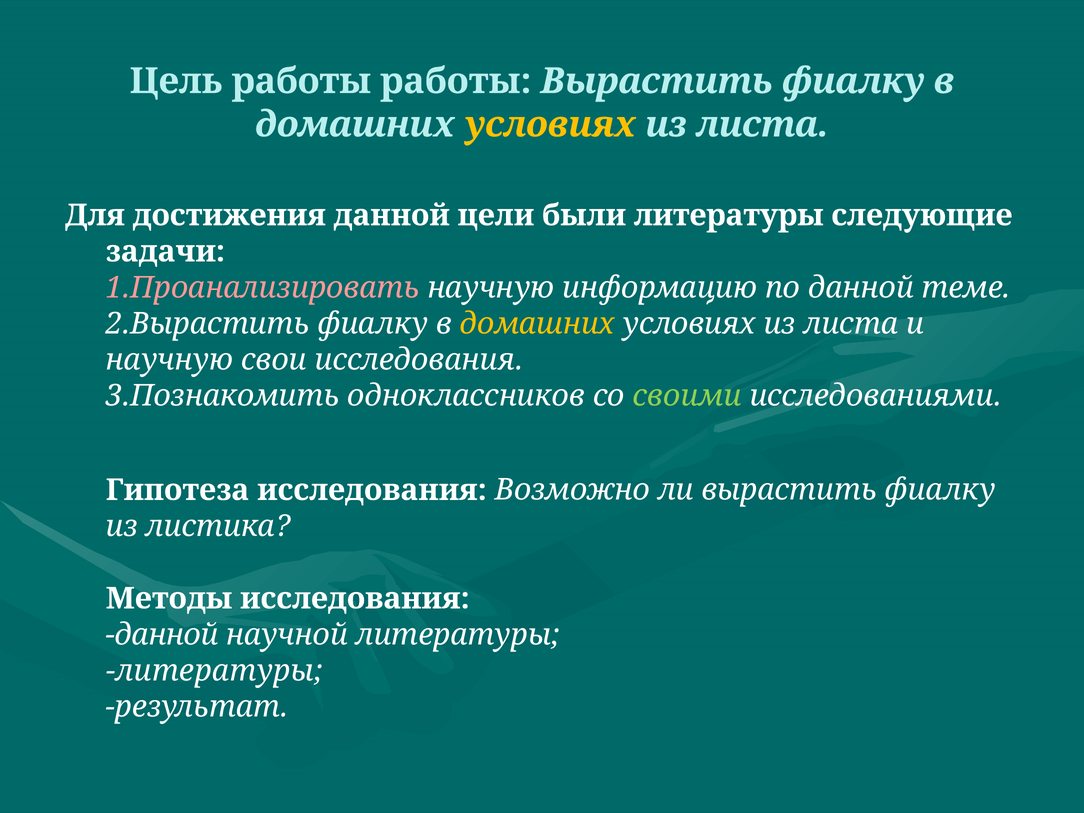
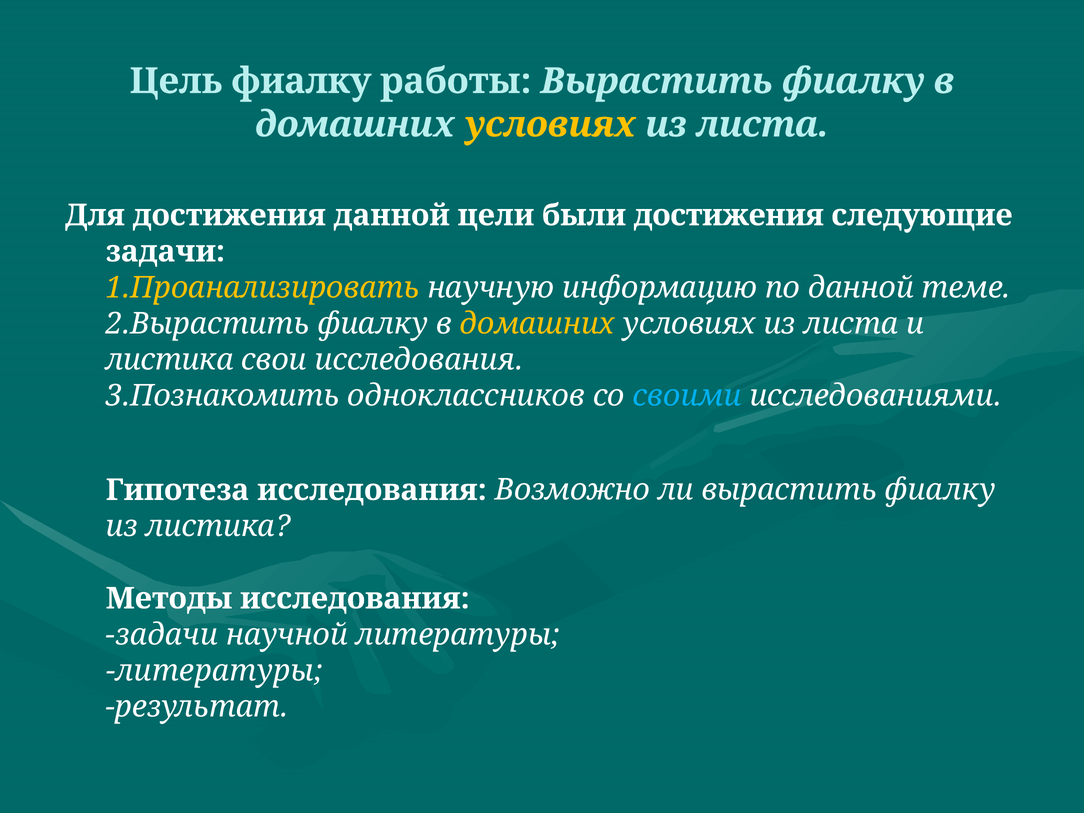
Цель работы: работы -> фиалку (301, 81)
были литературы: литературы -> достижения (729, 215)
1.Проанализировать colour: pink -> yellow (263, 288)
научную: научную -> листика (170, 360)
своими colour: light green -> light blue (687, 396)
данной: данной -> задачи (162, 635)
